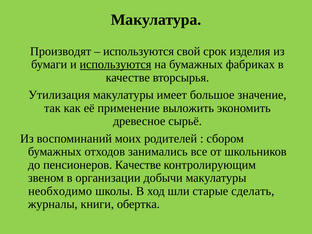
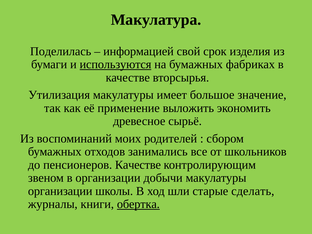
Производят: Производят -> Поделилась (61, 51)
используются: используются -> информацией (139, 51)
необходимо: необходимо -> организации (60, 191)
обертка underline: none -> present (138, 204)
